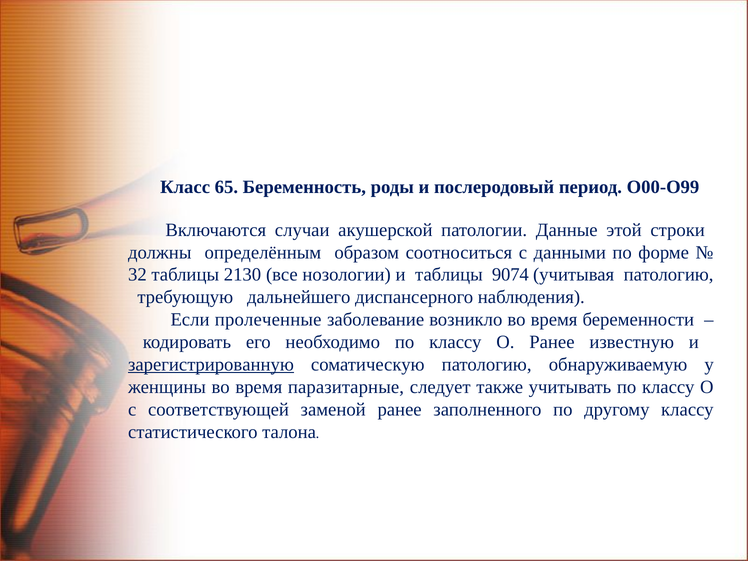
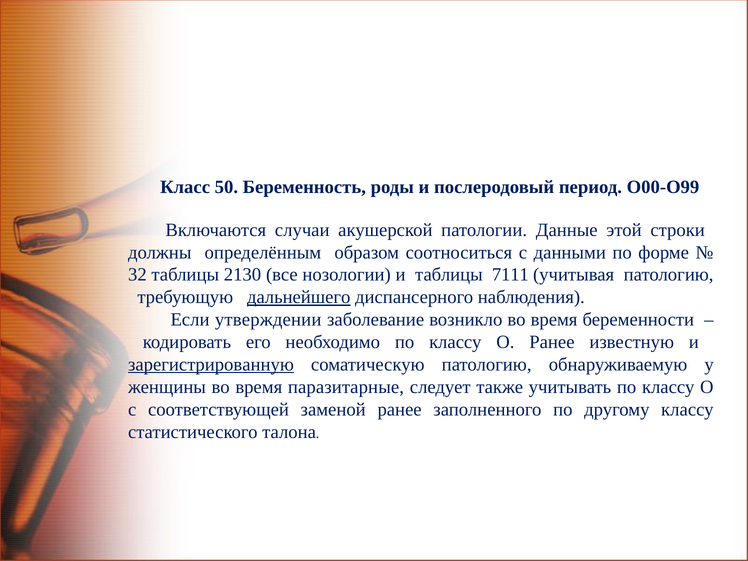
65: 65 -> 50 (226, 187)
9074: 9074 -> 7111 (510, 275)
дальнейшего underline: none -> present (299, 297)
пролеченные: пролеченные -> утверждении (268, 320)
